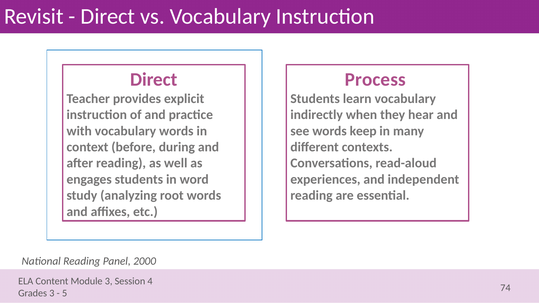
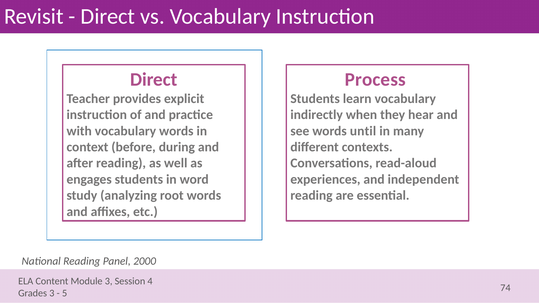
keep: keep -> until (363, 131)
